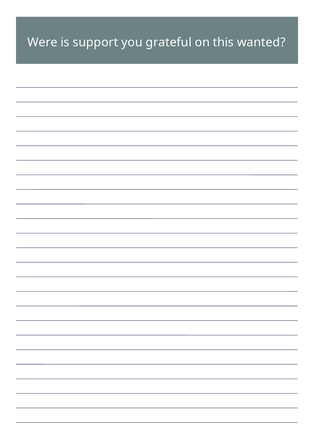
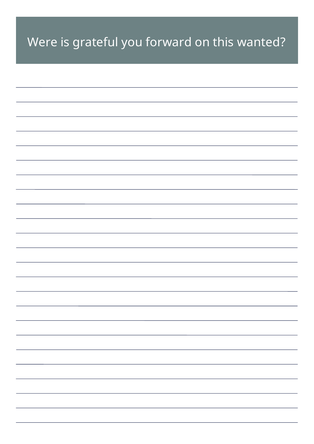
support: support -> grateful (95, 42)
grateful: grateful -> forward (169, 42)
